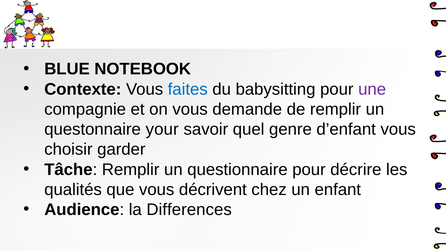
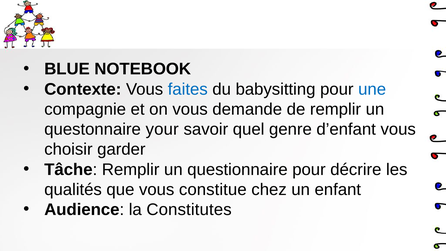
une colour: purple -> blue (372, 89)
décrivent: décrivent -> constitue (213, 189)
Differences: Differences -> Constitutes (189, 210)
